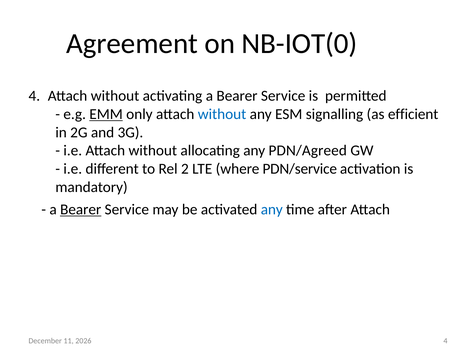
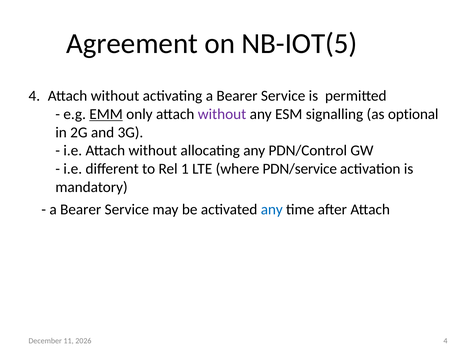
NB-IOT(0: NB-IOT(0 -> NB-IOT(5 (299, 43)
without colour: blue -> purple (222, 114)
efficient: efficient -> optional (413, 114)
PDN/Agreed: PDN/Agreed -> PDN/Control (308, 151)
2: 2 -> 1 (185, 169)
Bearer underline: present -> none (81, 210)
